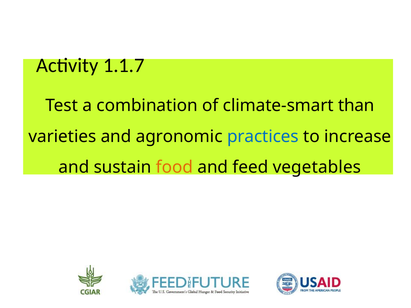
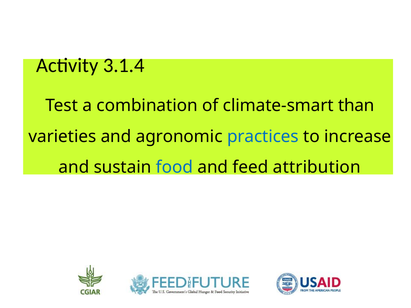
1.1.7: 1.1.7 -> 3.1.4 (124, 65)
food colour: orange -> blue (174, 167)
vegetables: vegetables -> attribution (317, 167)
